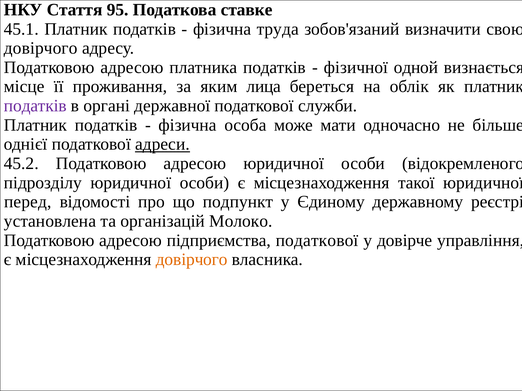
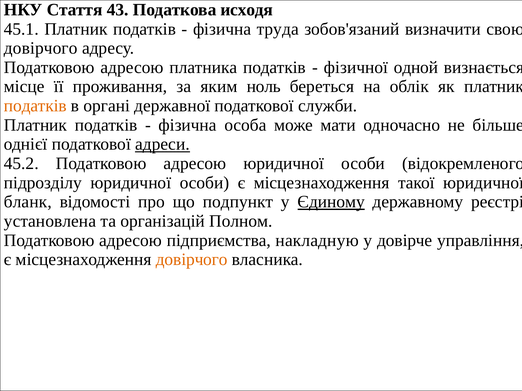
95: 95 -> 43 (118, 10)
ставке: ставке -> исходя (247, 10)
лица: лица -> ноль (264, 87)
податків colour: purple -> orange (35, 106)
перед: перед -> бланк (28, 202)
Єдиному underline: none -> present (331, 202)
Молоко: Молоко -> Полном (241, 221)
підприємства податкової: податкової -> накладную (317, 241)
